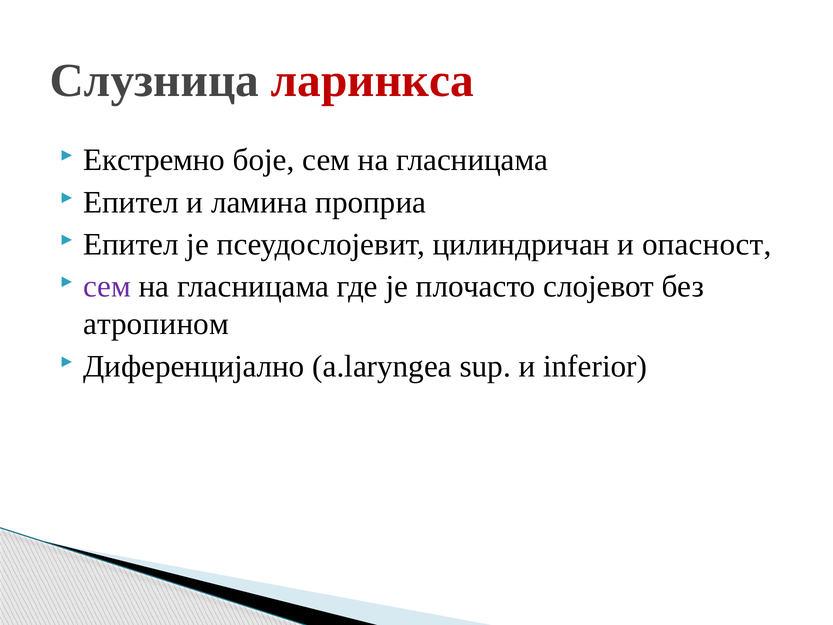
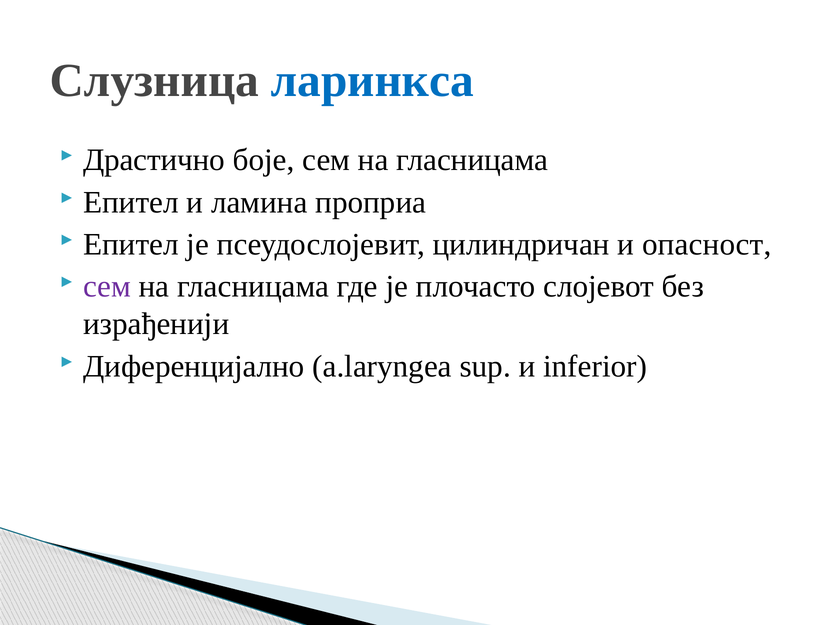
ларинкса colour: red -> blue (372, 80)
Екстремно: Екстремно -> Драстично (154, 160)
атропином: атропином -> израђенији (156, 324)
